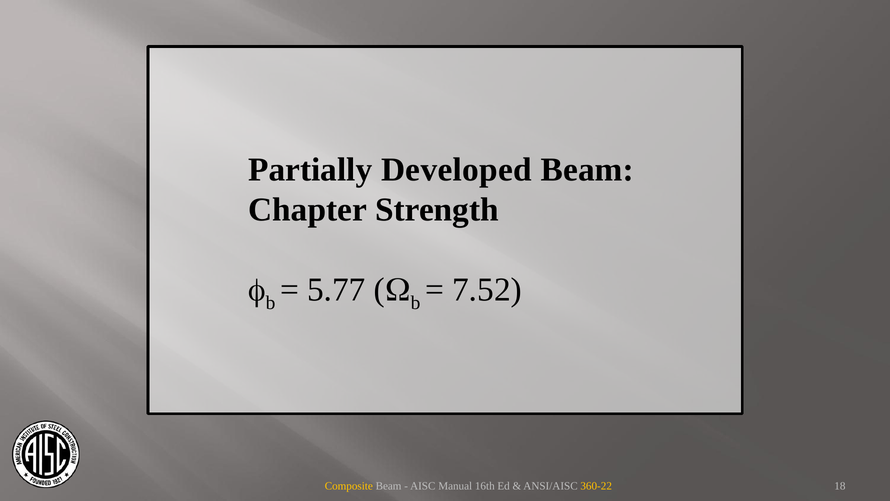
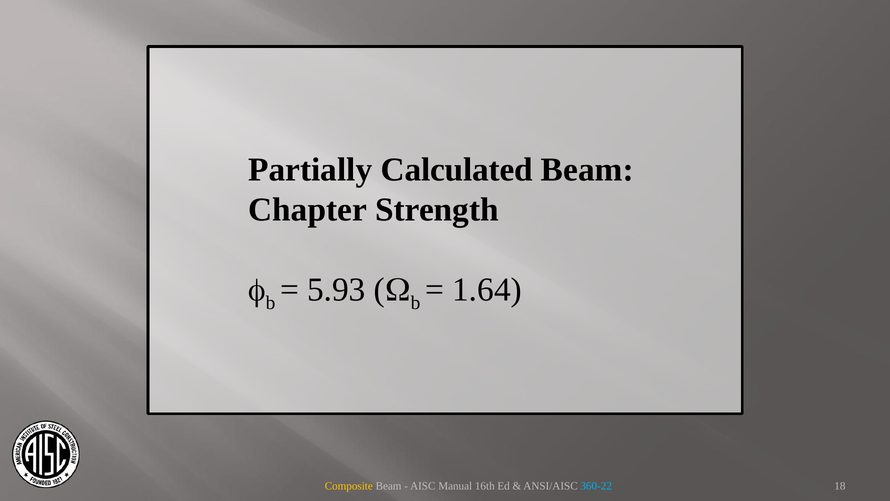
Developed: Developed -> Calculated (457, 169)
5.77: 5.77 -> 5.93 (336, 290)
7.52: 7.52 -> 1.64 (487, 290)
360-22 colour: yellow -> light blue (596, 486)
